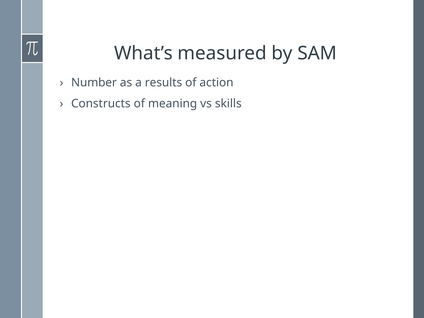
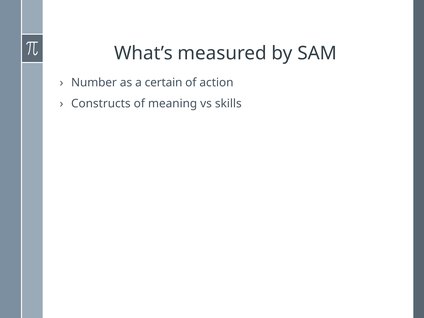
results: results -> certain (164, 83)
